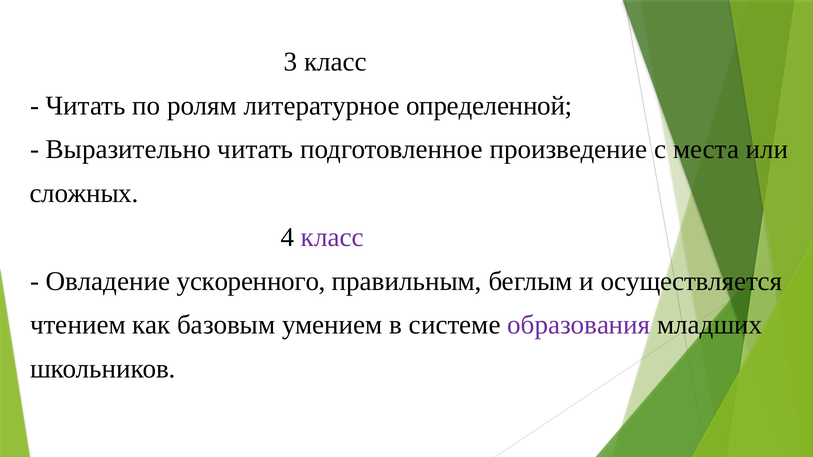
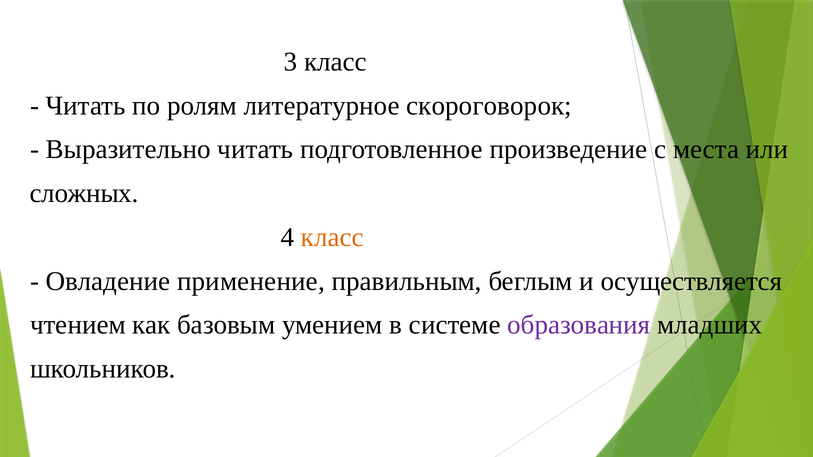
определенной: определенной -> скороговорок (489, 106)
класс colour: purple -> orange (332, 237)
ускоренного: ускоренного -> применение (251, 281)
